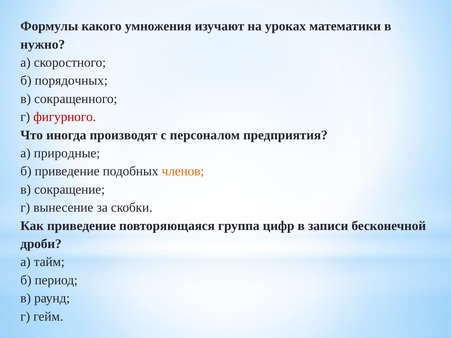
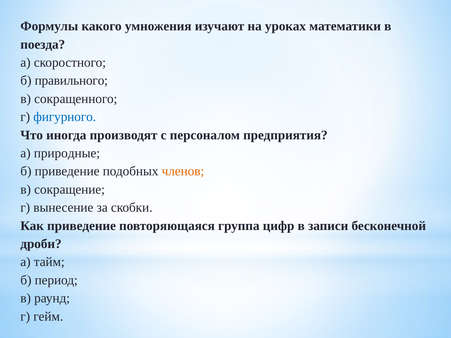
нужно: нужно -> поезда (43, 44)
порядочных: порядочных -> правильного (71, 81)
фигурного colour: red -> blue (65, 117)
